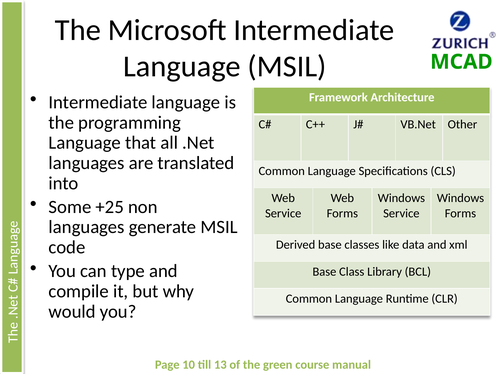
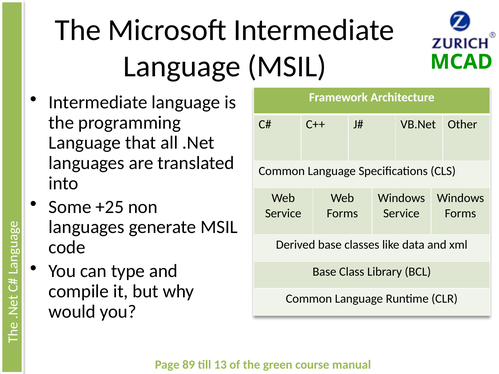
10: 10 -> 89 (189, 365)
